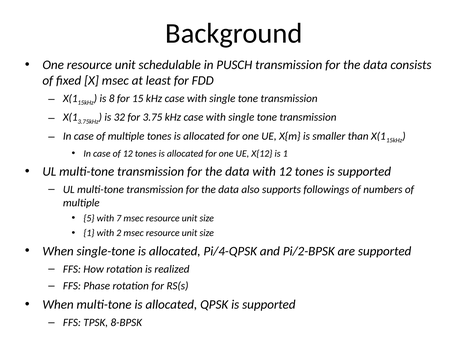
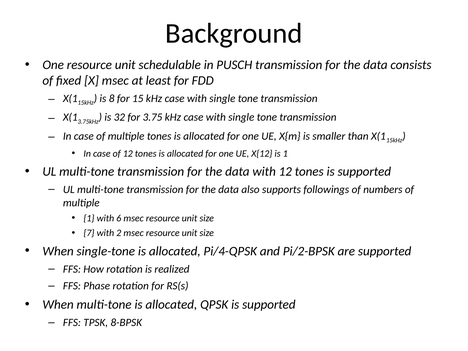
5: 5 -> 1 (89, 218)
7: 7 -> 6 (119, 218)
1: 1 -> 7 (89, 233)
